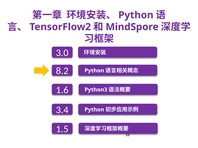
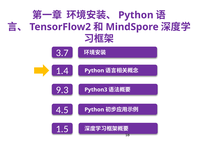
3.0: 3.0 -> 3.7 (62, 53)
8.2: 8.2 -> 1.4 (62, 71)
1.6: 1.6 -> 9.3 (62, 90)
3.4: 3.4 -> 4.5 (62, 110)
